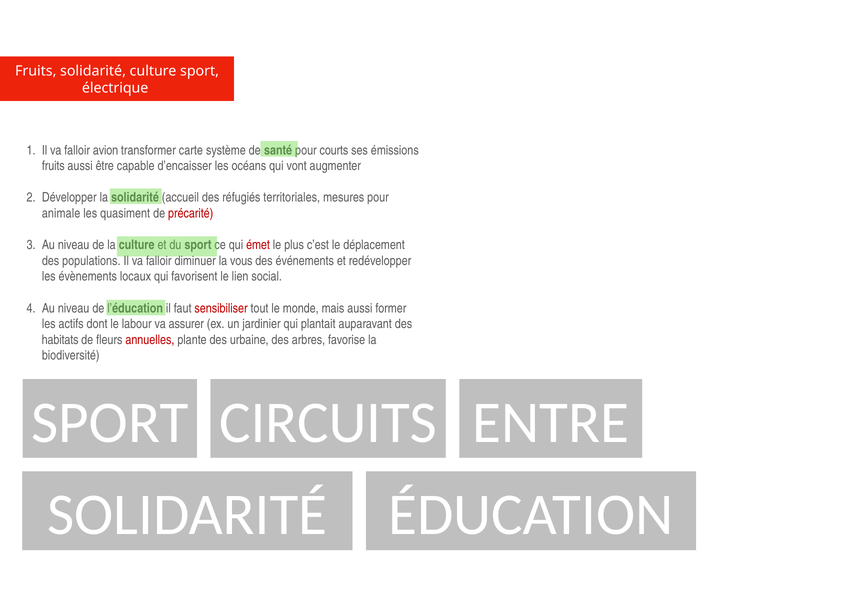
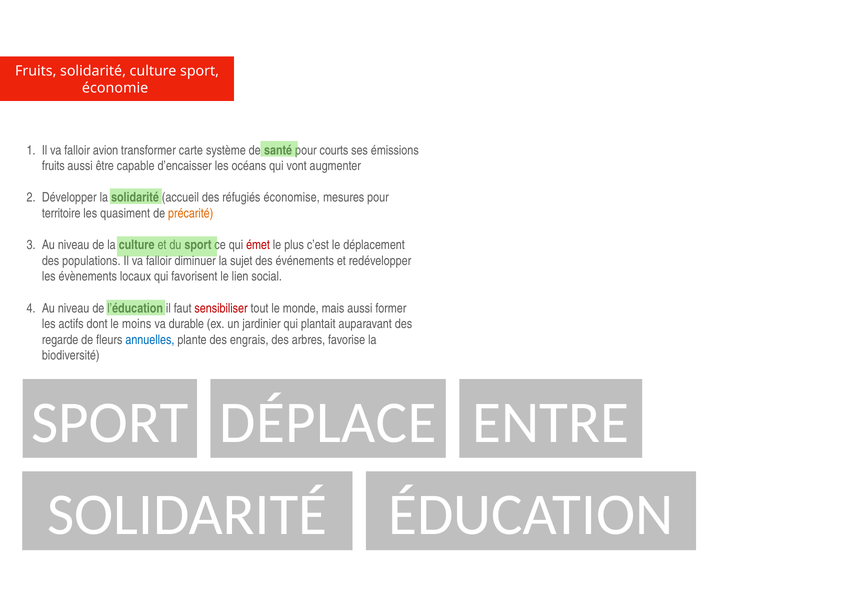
électrique: électrique -> économie (115, 88)
territoriales: territoriales -> économise (292, 197)
animale: animale -> territoire (61, 213)
précarité colour: red -> orange (191, 213)
vous: vous -> sujet (241, 260)
labour: labour -> moins (137, 324)
assurer: assurer -> durable (186, 324)
habitats: habitats -> regarde (60, 339)
annuelles colour: red -> blue (150, 339)
urbaine: urbaine -> engrais (249, 339)
CIRCUITS: CIRCUITS -> DÉPLACE (328, 422)
